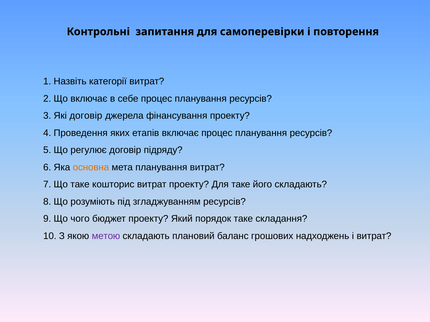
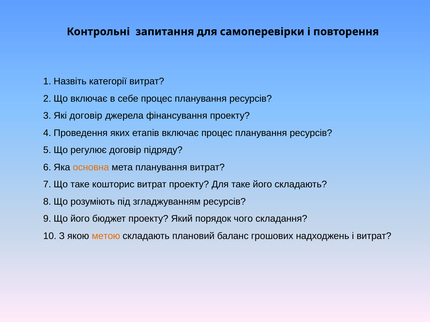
Що чого: чого -> його (80, 219)
порядок таке: таке -> чого (243, 219)
метою colour: purple -> orange (106, 236)
